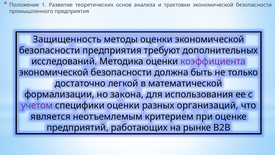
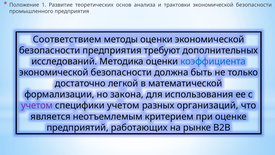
Защищенность: Защищенность -> Соответствием (67, 39)
коэффициента colour: purple -> blue (213, 61)
специфики оценки: оценки -> учетом (123, 105)
